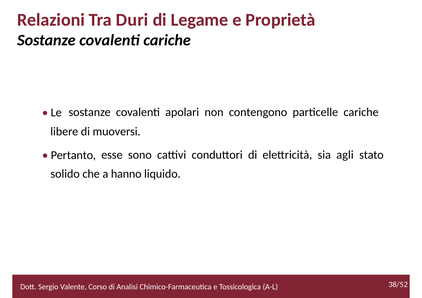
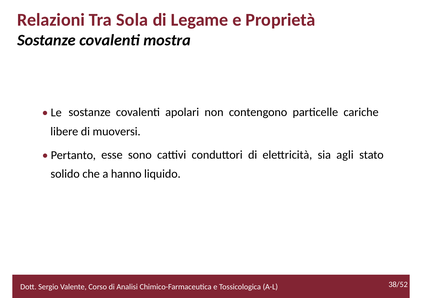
Duri: Duri -> Sola (132, 20)
covalenti cariche: cariche -> mostra (167, 40)
